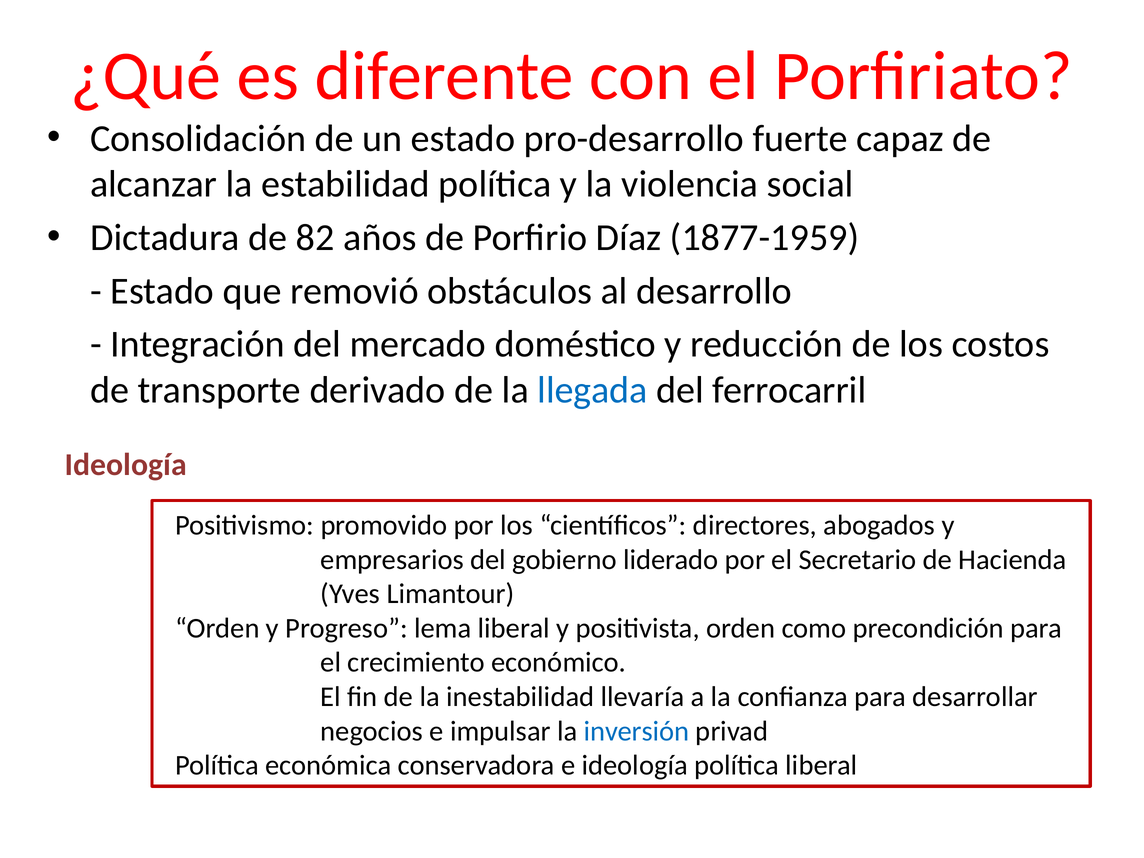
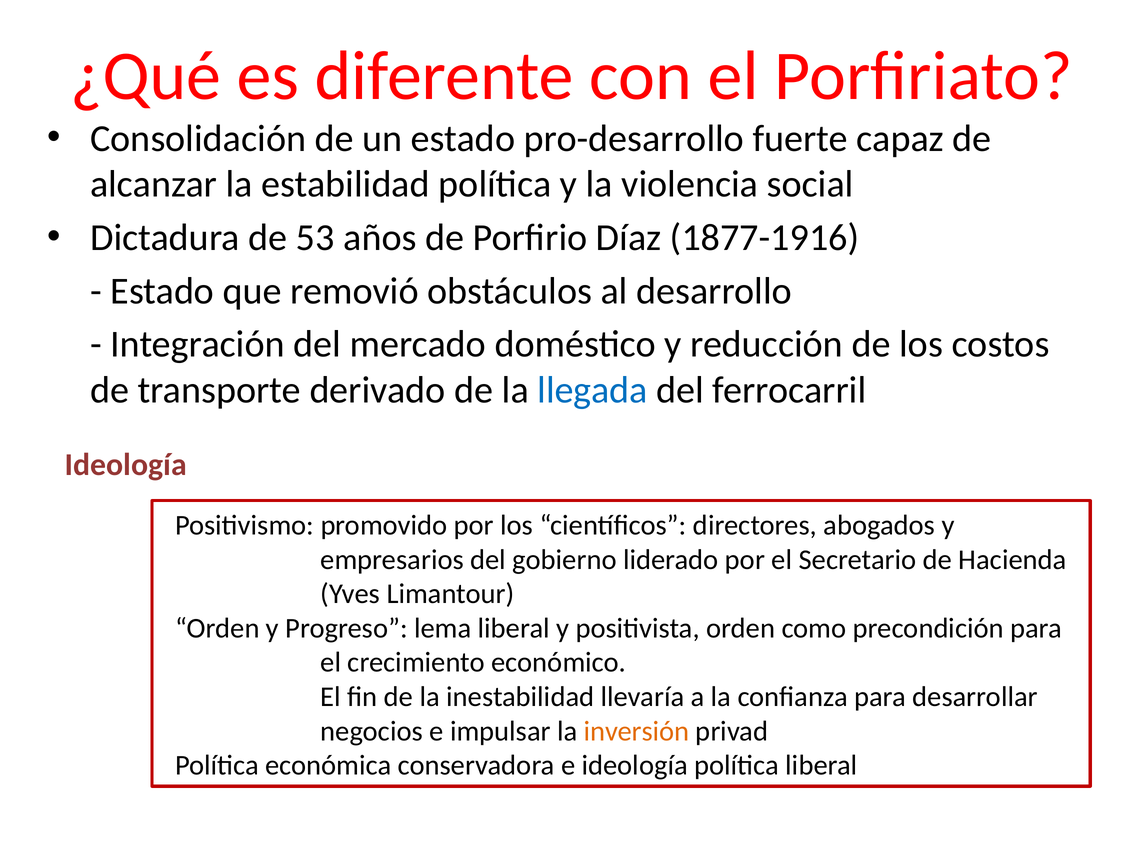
82: 82 -> 53 (315, 238)
1877-1959: 1877-1959 -> 1877-1916 (765, 238)
inversión colour: blue -> orange (636, 731)
